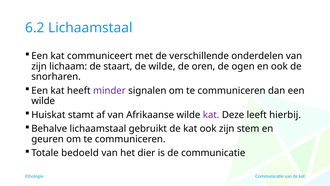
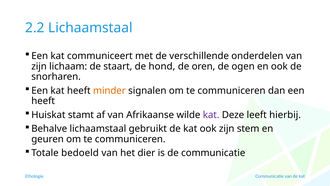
6.2: 6.2 -> 2.2 (35, 28)
de wilde: wilde -> hond (162, 66)
minder colour: purple -> orange (109, 90)
wilde: wilde -> heeft (43, 101)
